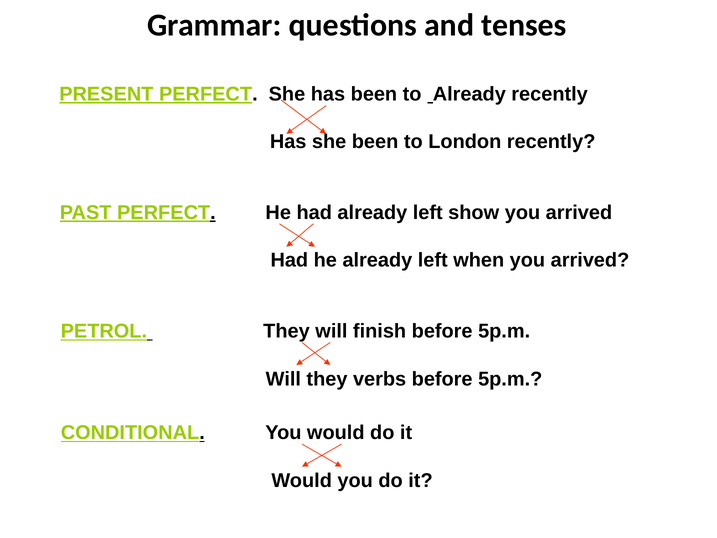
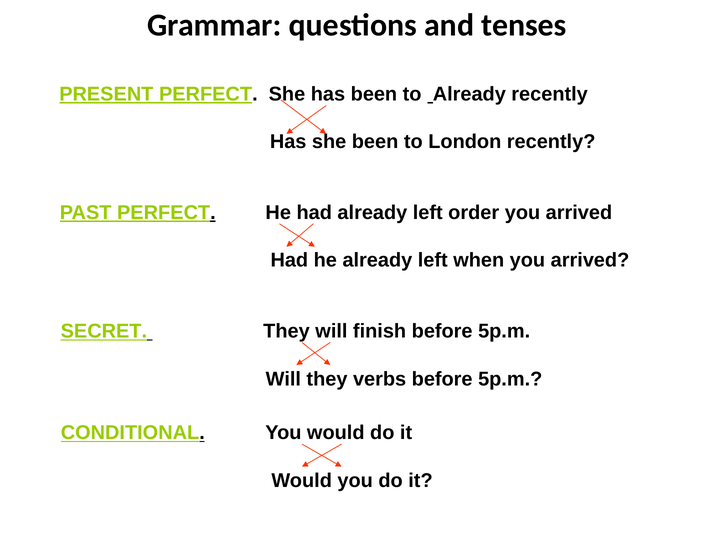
show: show -> order (474, 212)
PETROL: PETROL -> SECRET (104, 331)
